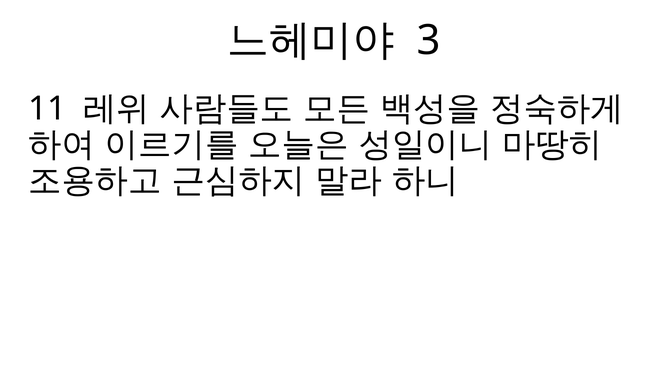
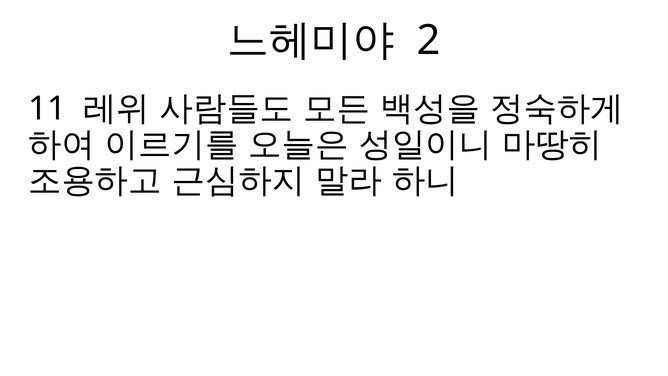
3: 3 -> 2 (429, 40)
